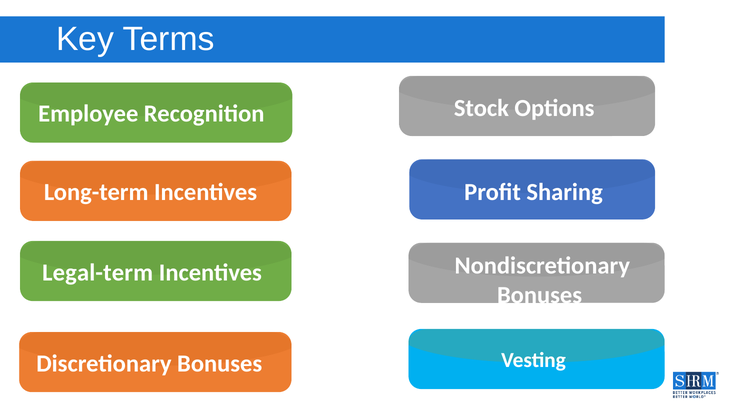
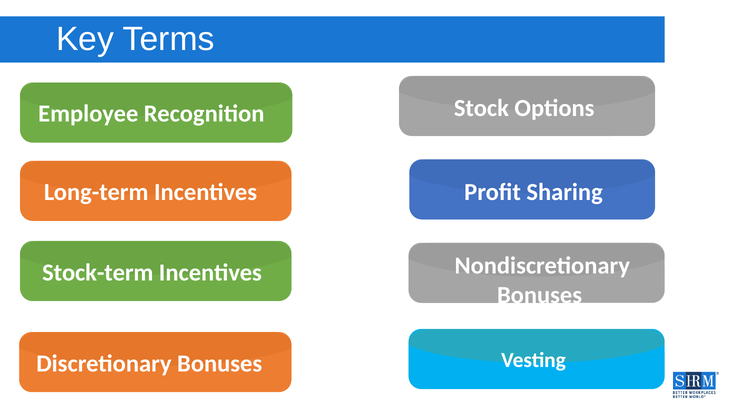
Legal-term: Legal-term -> Stock-term (98, 273)
